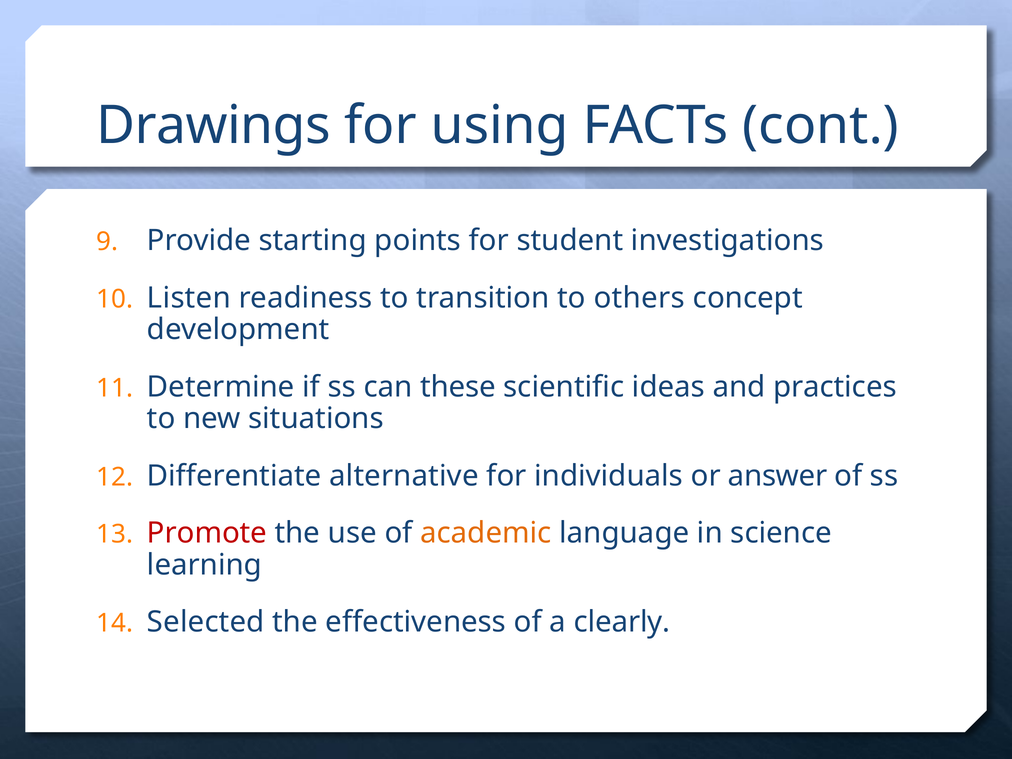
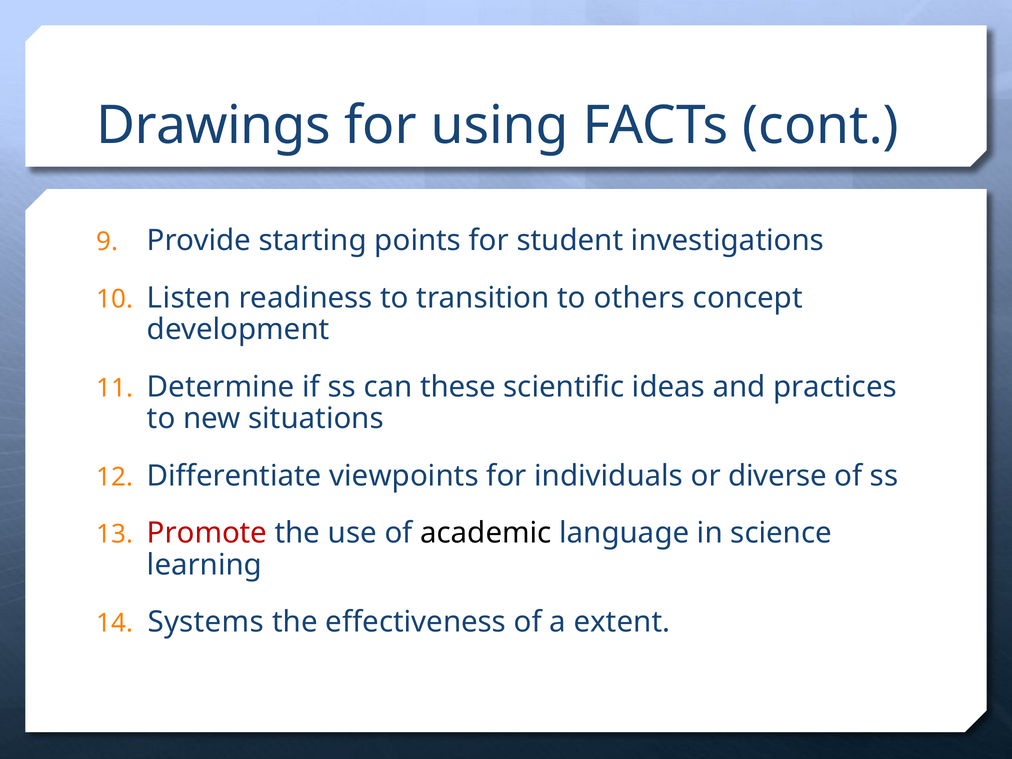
alternative: alternative -> viewpoints (404, 476)
answer: answer -> diverse (778, 476)
academic colour: orange -> black (486, 533)
Selected: Selected -> Systems (206, 622)
clearly: clearly -> extent (622, 622)
